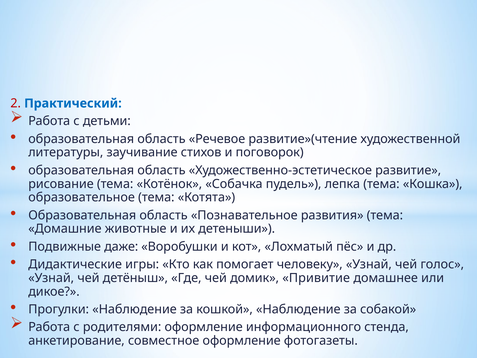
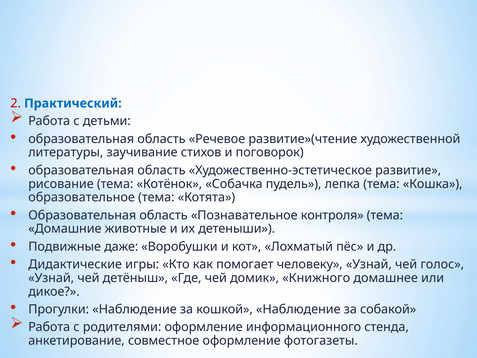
развития: развития -> контроля (332, 215)
Привитие: Привитие -> Книжного (316, 278)
